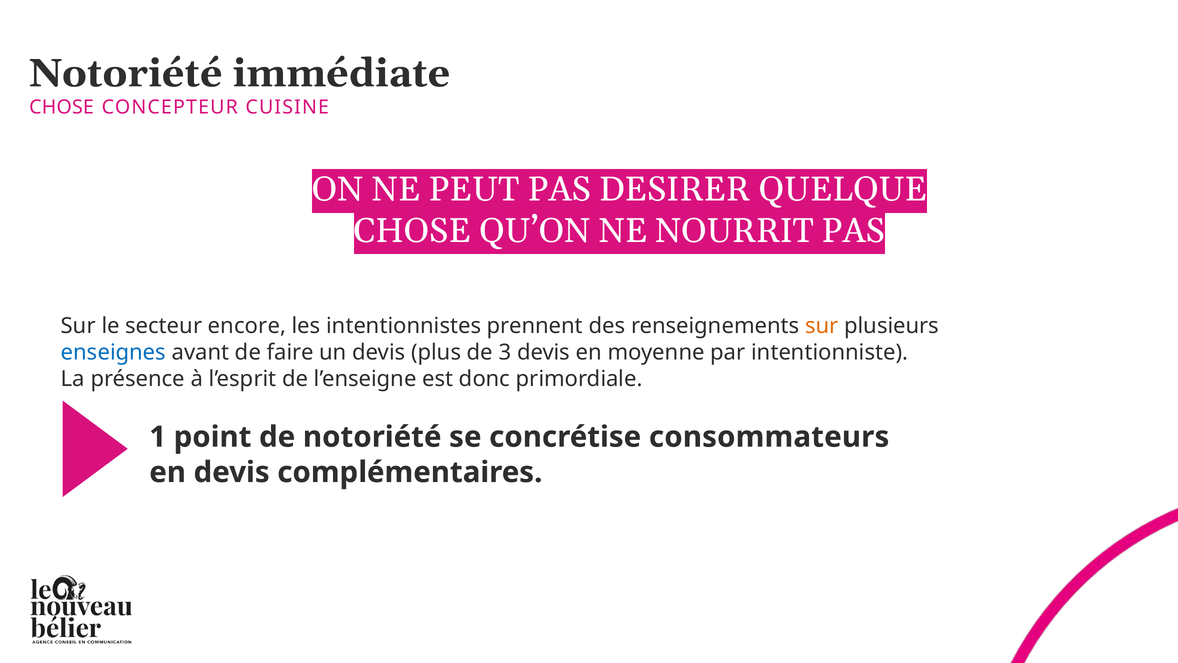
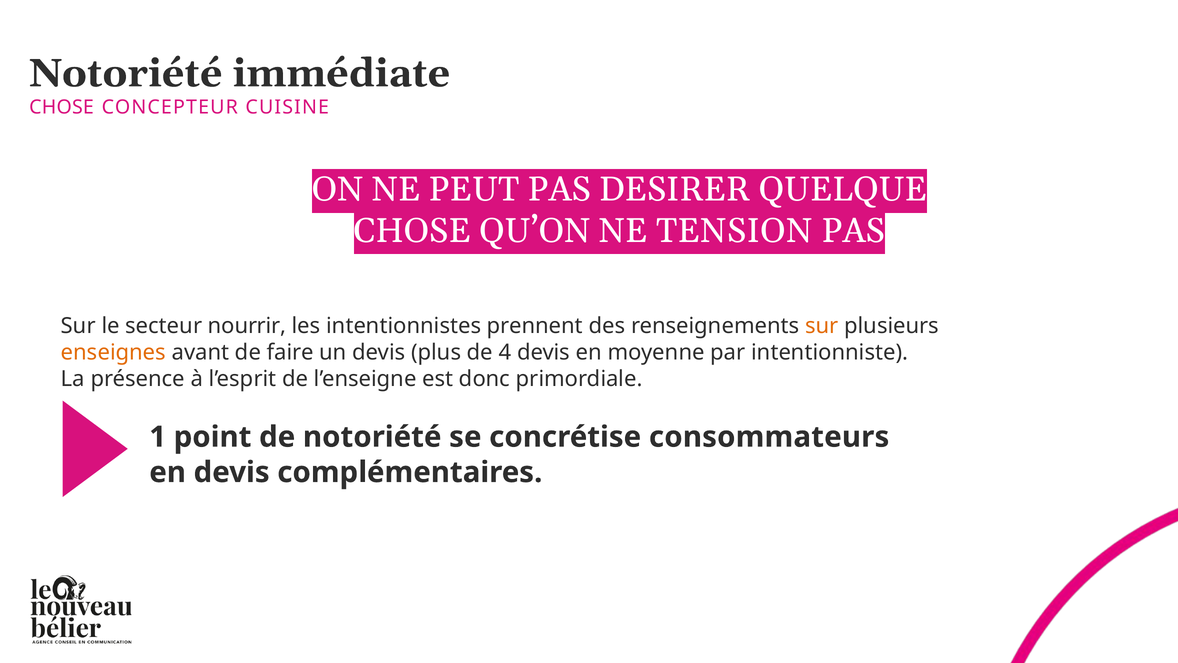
NOURRIT: NOURRIT -> TENSION (734, 231)
encore: encore -> nourrir (247, 326)
enseignes colour: blue -> orange (113, 352)
3: 3 -> 4 (505, 352)
